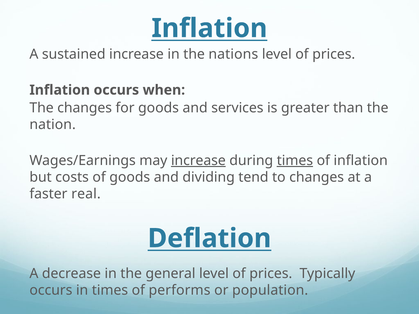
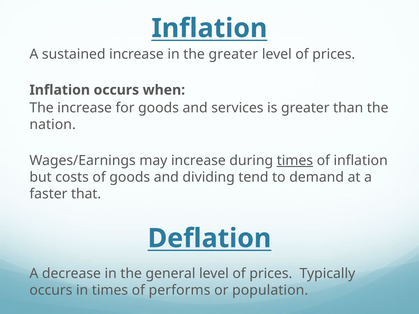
the nations: nations -> greater (233, 54)
The changes: changes -> increase (85, 108)
increase underline: present -> none (198, 161)
to changes: changes -> demand (317, 177)
real: real -> that (86, 194)
